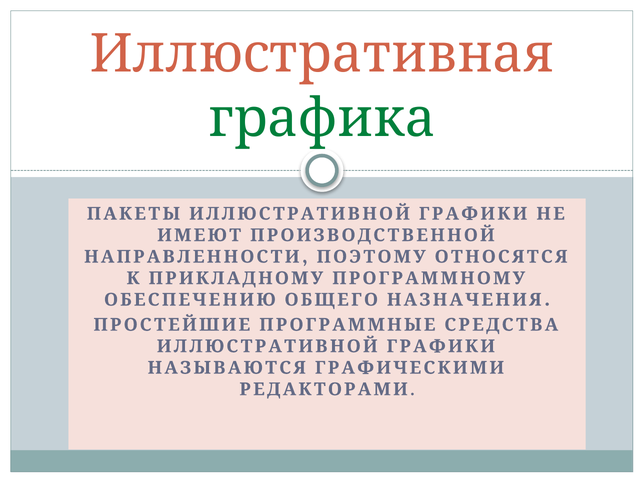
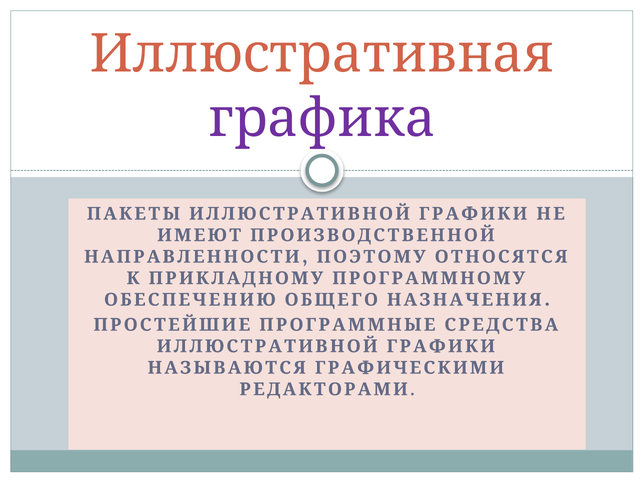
графика colour: green -> purple (322, 119)
